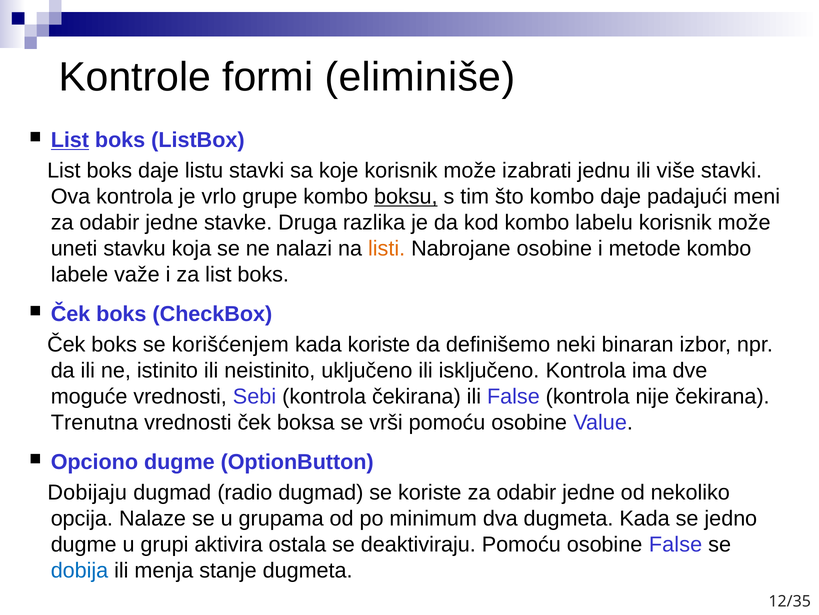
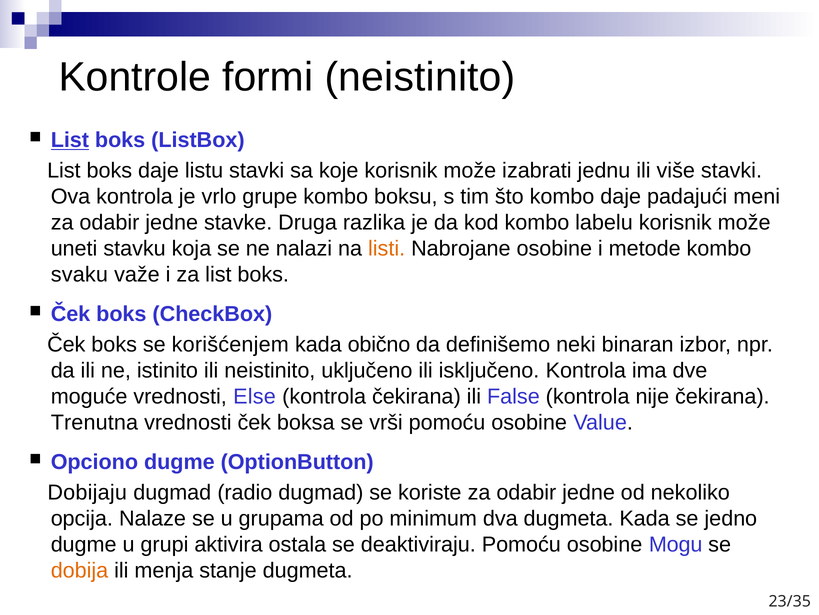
formi eliminiše: eliminiše -> neistinito (420, 77)
boksu underline: present -> none (406, 196)
labele: labele -> svaku (79, 274)
kada koriste: koriste -> obično (379, 344)
Sebi: Sebi -> Else (254, 396)
osobine False: False -> Mogu (676, 544)
dobija colour: blue -> orange (79, 570)
12/35: 12/35 -> 23/35 (790, 601)
